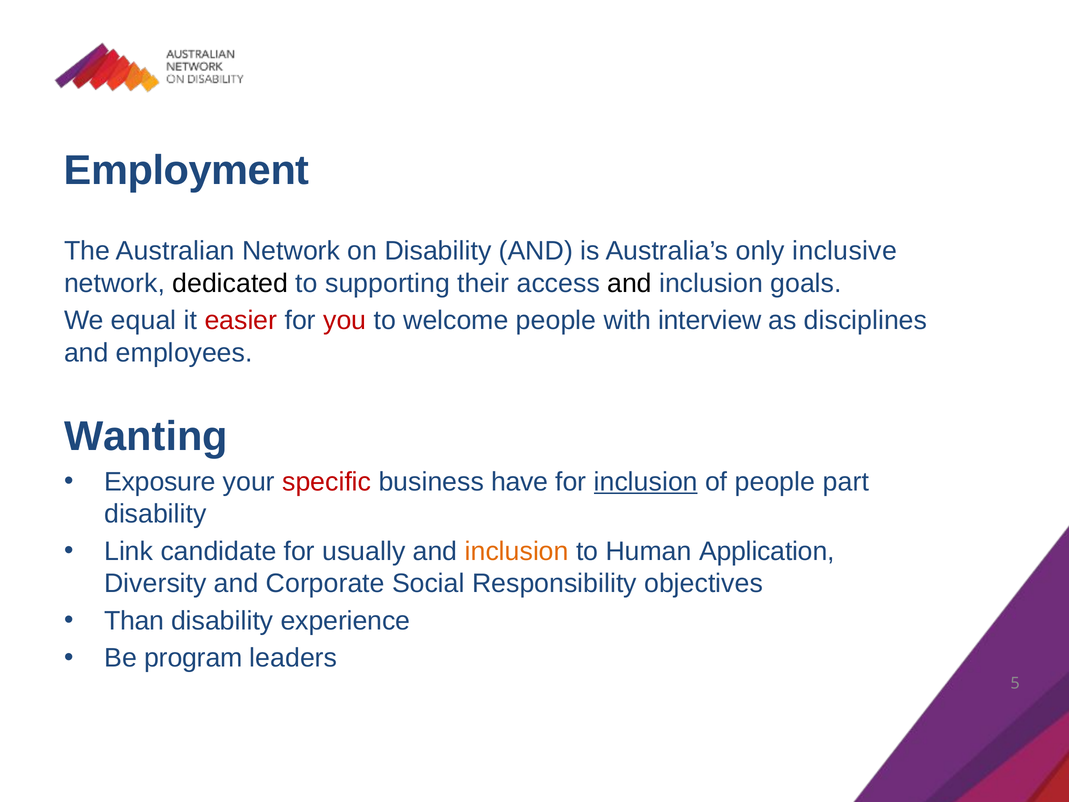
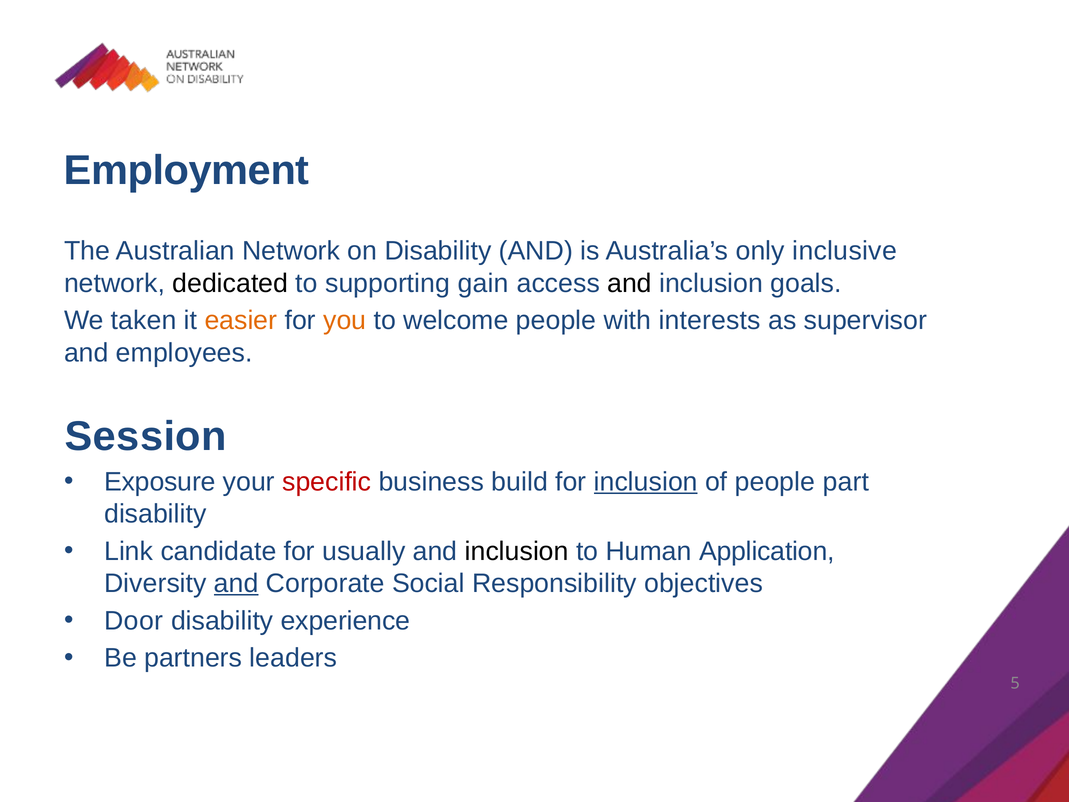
their: their -> gain (483, 283)
equal: equal -> taken (144, 321)
easier colour: red -> orange (241, 321)
you colour: red -> orange (345, 321)
interview: interview -> interests (710, 321)
disciplines: disciplines -> supervisor (866, 321)
Wanting: Wanting -> Session (146, 436)
have: have -> build (520, 482)
inclusion colour: orange -> black (517, 551)
and underline: none -> present (236, 583)
Than: Than -> Door (134, 621)
program: program -> partners (193, 658)
